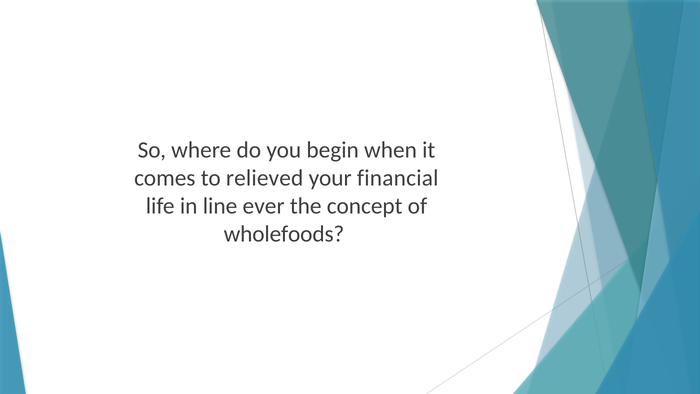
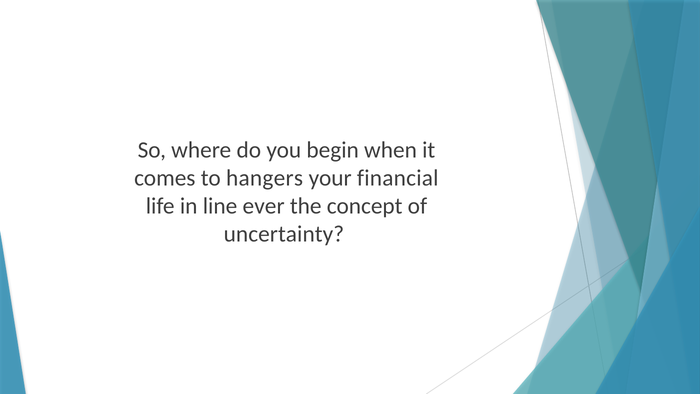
relieved: relieved -> hangers (265, 178)
wholefoods: wholefoods -> uncertainty (284, 234)
